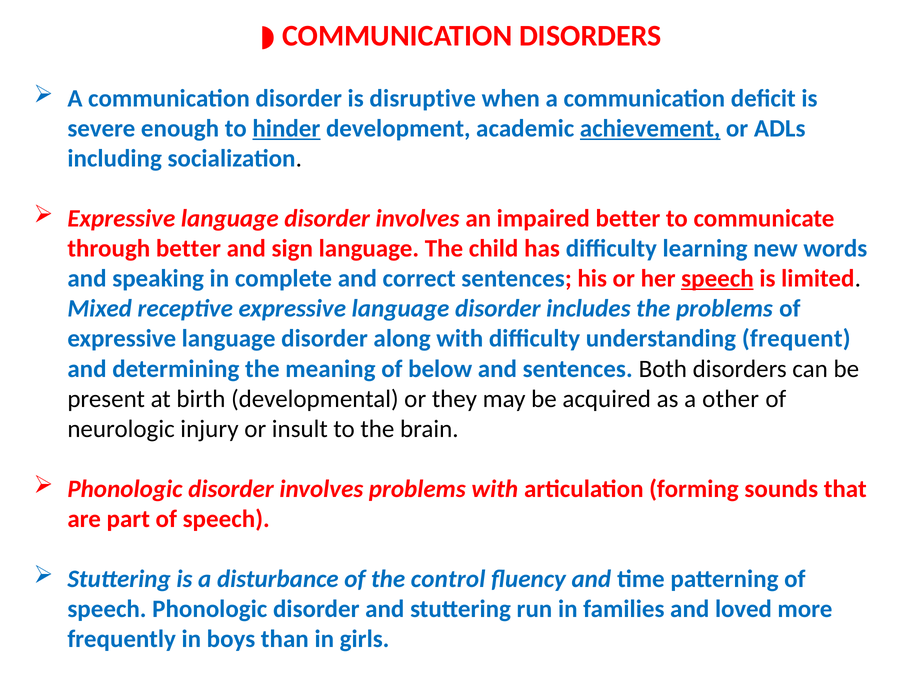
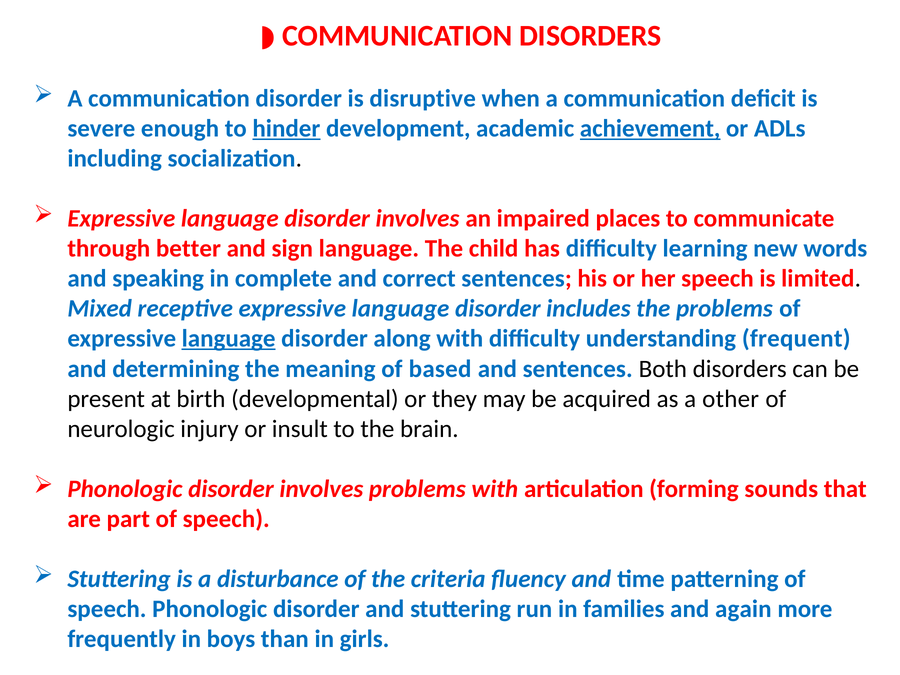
impaired better: better -> places (628, 219)
speech underline: present -> none (717, 279)
language underline: none -> present (229, 339)
below: below -> based (440, 369)
control: control -> criteria (448, 579)
loved: loved -> again (743, 609)
